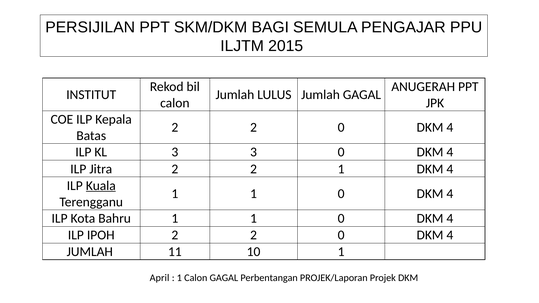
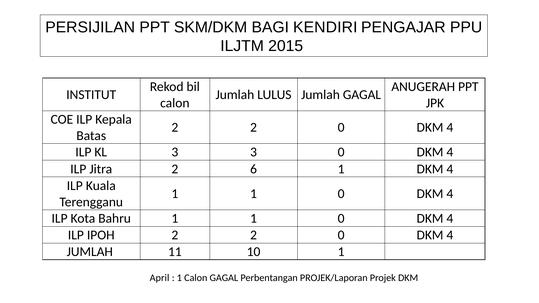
SEMULA: SEMULA -> KENDIRI (325, 27)
Jitra 2 2: 2 -> 6 (254, 169)
Kuala underline: present -> none (101, 186)
